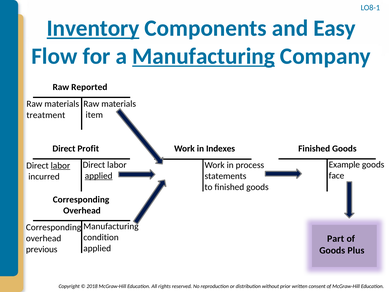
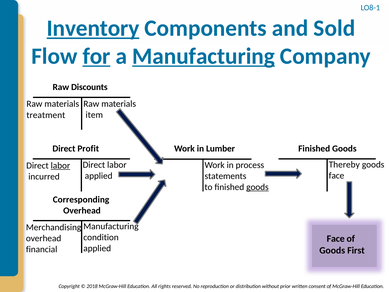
Easy: Easy -> Sold (334, 28)
for underline: none -> present (96, 56)
Reported: Reported -> Discounts (89, 87)
Indexes: Indexes -> Lumber (221, 149)
Example: Example -> Thereby (344, 164)
applied underline: present -> none (99, 176)
goods underline: none -> present (257, 187)
Corresponding: Corresponding -> Merchandising (54, 227)
Part: Part -> Face (336, 239)
previous: previous -> financial (42, 249)
Plus: Plus -> First (356, 250)
